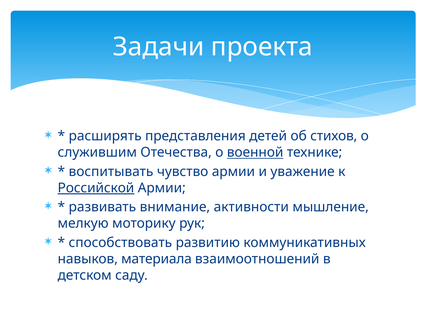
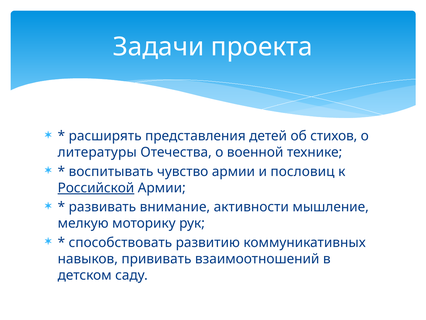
служившим: служившим -> литературы (97, 152)
военной underline: present -> none (255, 152)
уважение: уважение -> пословиц (303, 171)
материала: материала -> прививать (156, 259)
